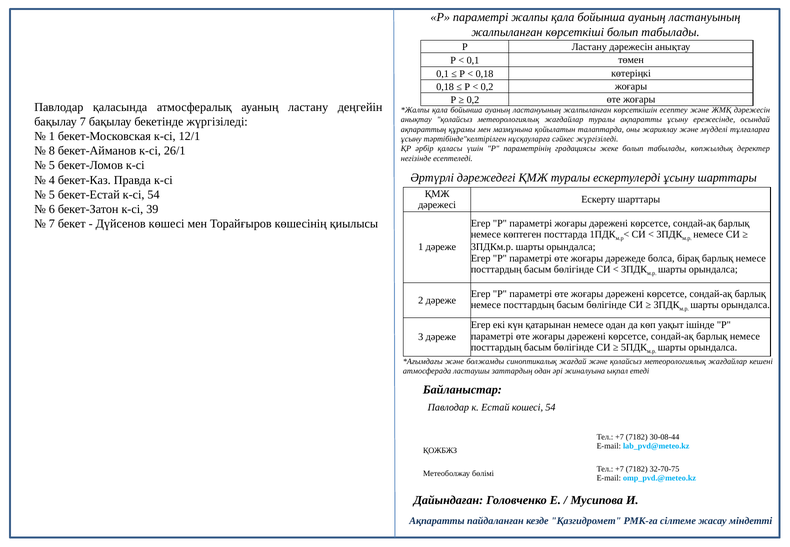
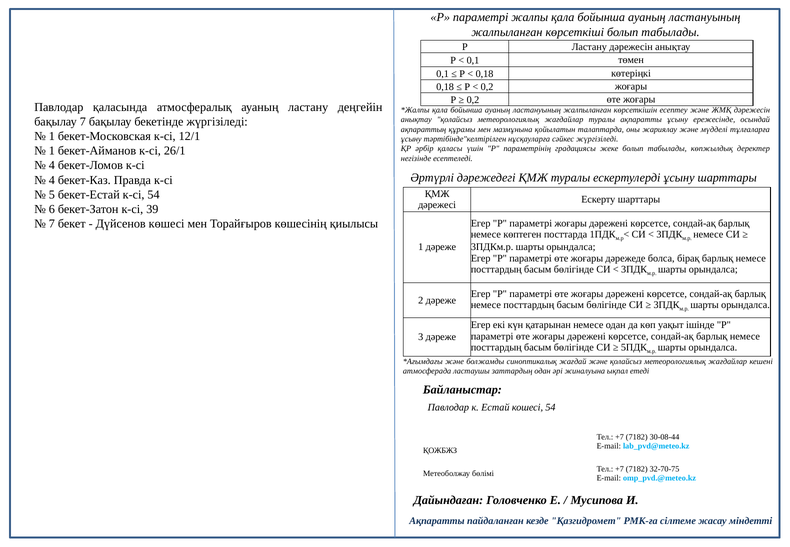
8: 8 -> 1 (52, 151)
5: 5 -> 4 (52, 165)
